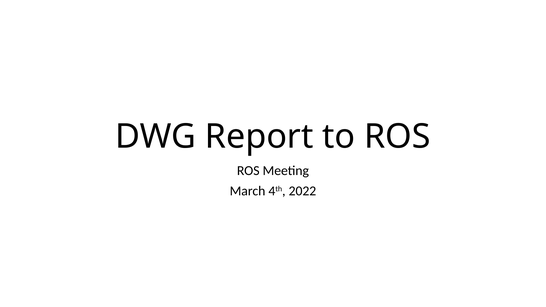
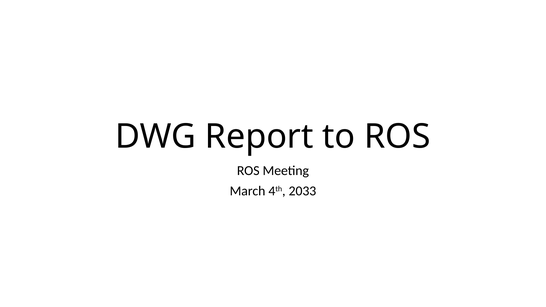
2022: 2022 -> 2033 (302, 191)
